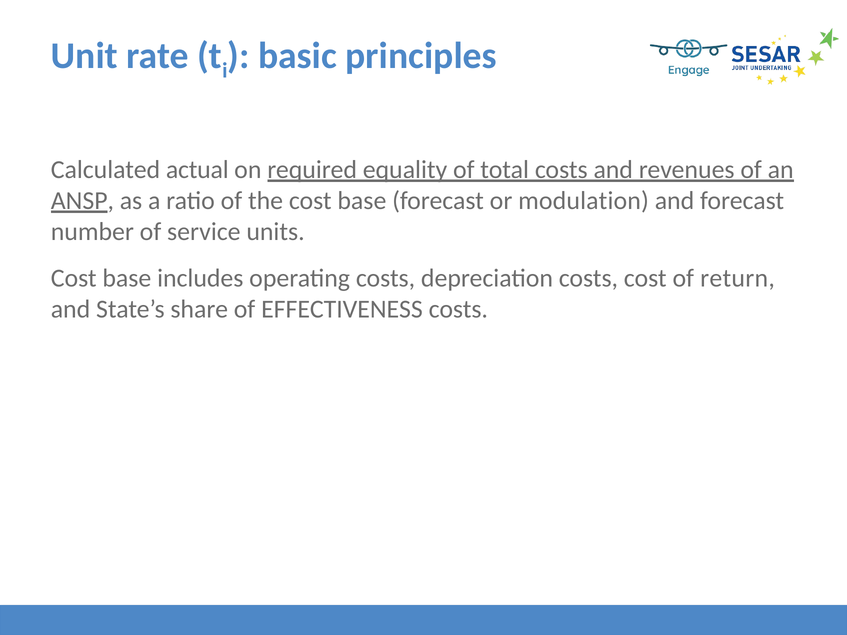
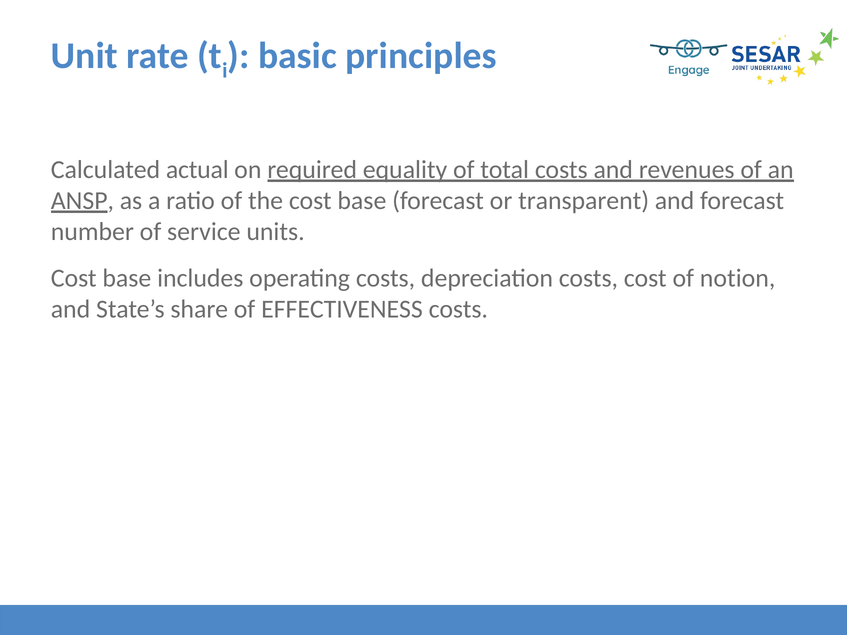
modulation: modulation -> transparent (584, 201)
return: return -> notion (738, 278)
